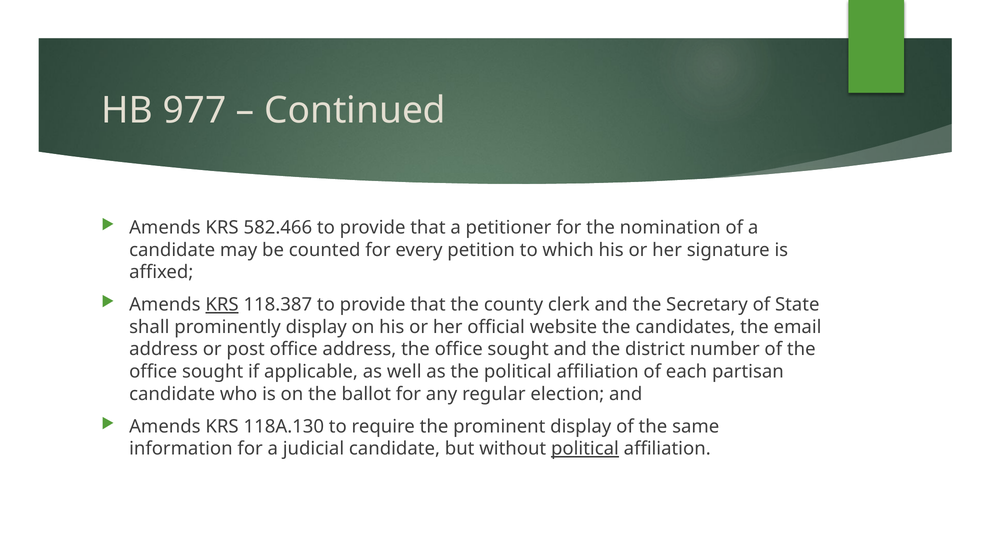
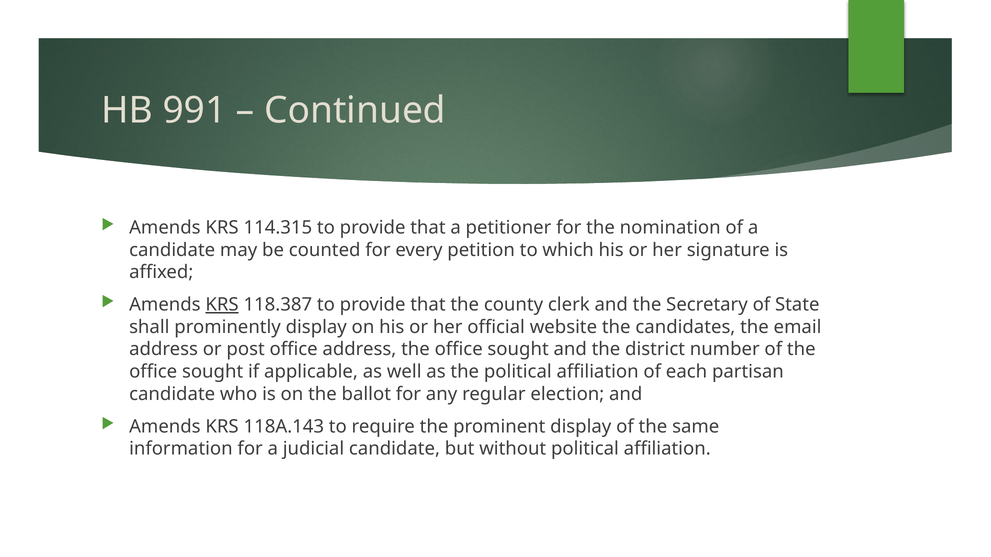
977: 977 -> 991 (194, 110)
582.466: 582.466 -> 114.315 (278, 228)
118A.130: 118A.130 -> 118A.143 (284, 427)
political underline: present -> none (585, 449)
